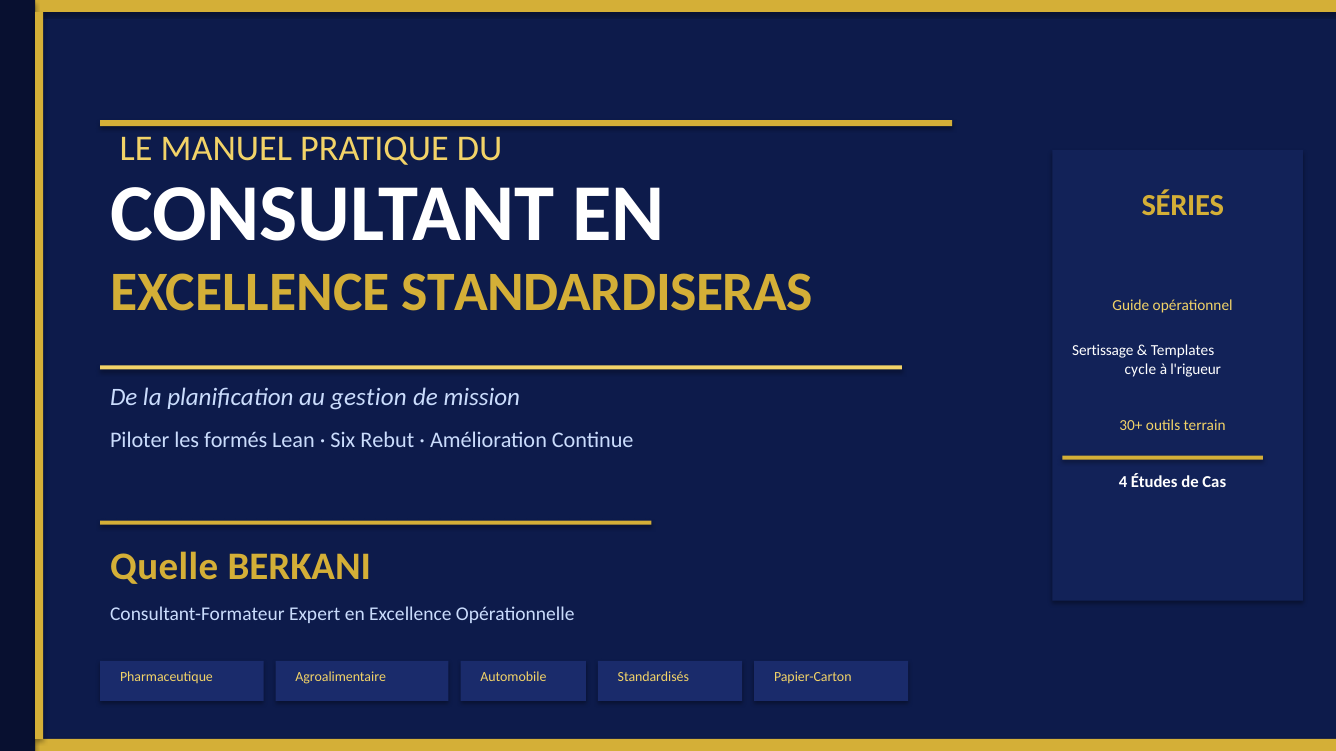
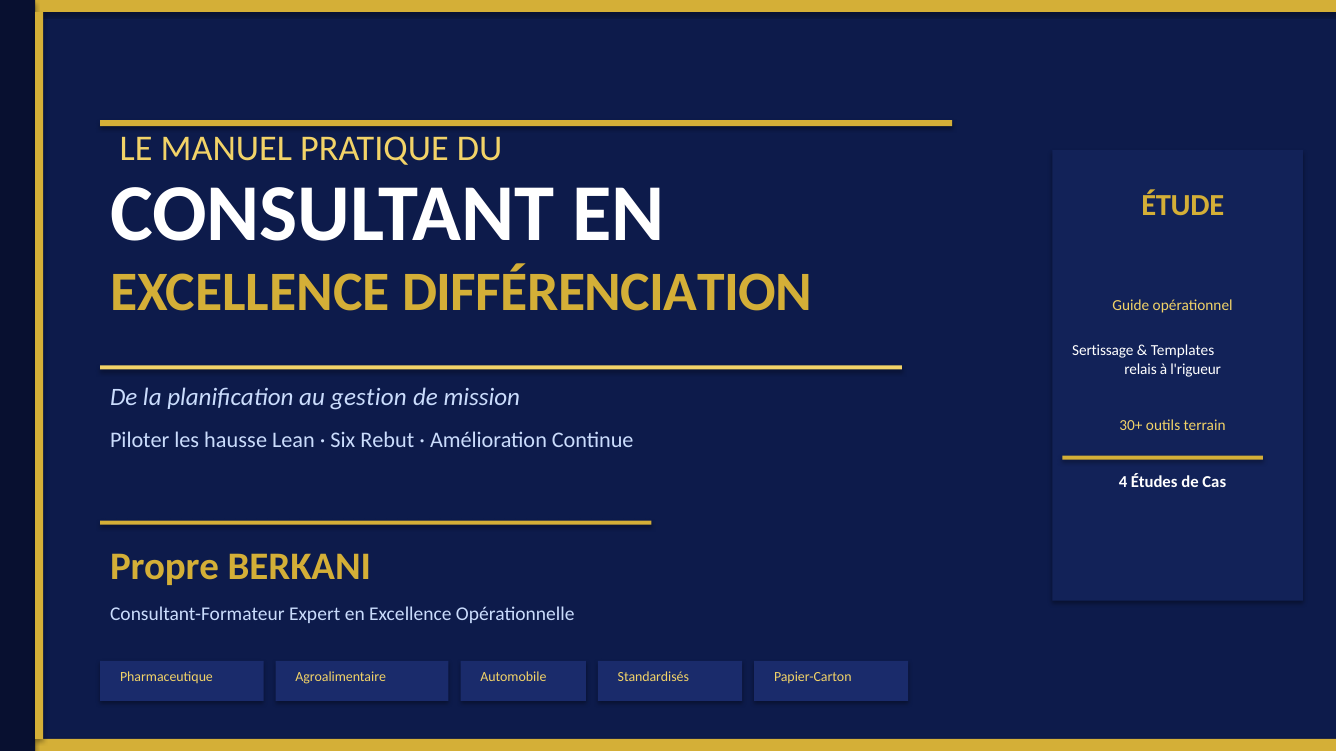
SÉRIES: SÉRIES -> ÉTUDE (1183, 206)
STANDARDISERAS: STANDARDISERAS -> DIFFÉRENCIATION (607, 293)
cycle: cycle -> relais (1141, 369)
formés: formés -> hausse (236, 441)
Quelle: Quelle -> Propre (164, 567)
